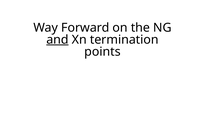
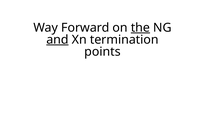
the underline: none -> present (140, 28)
